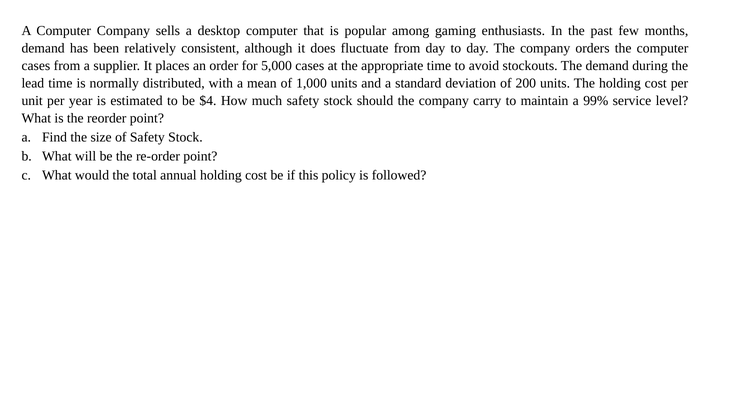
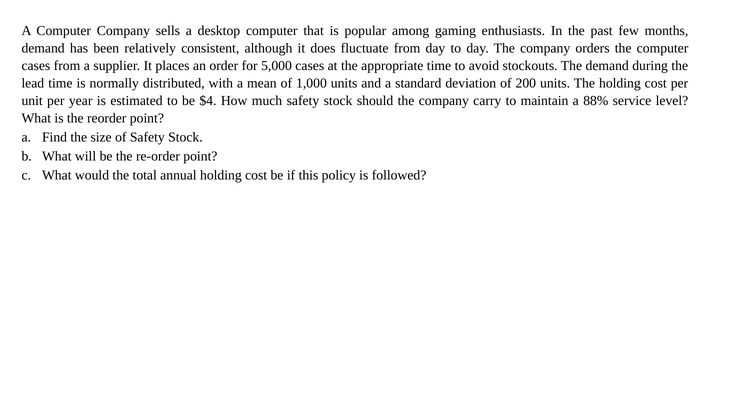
99%: 99% -> 88% (596, 101)
